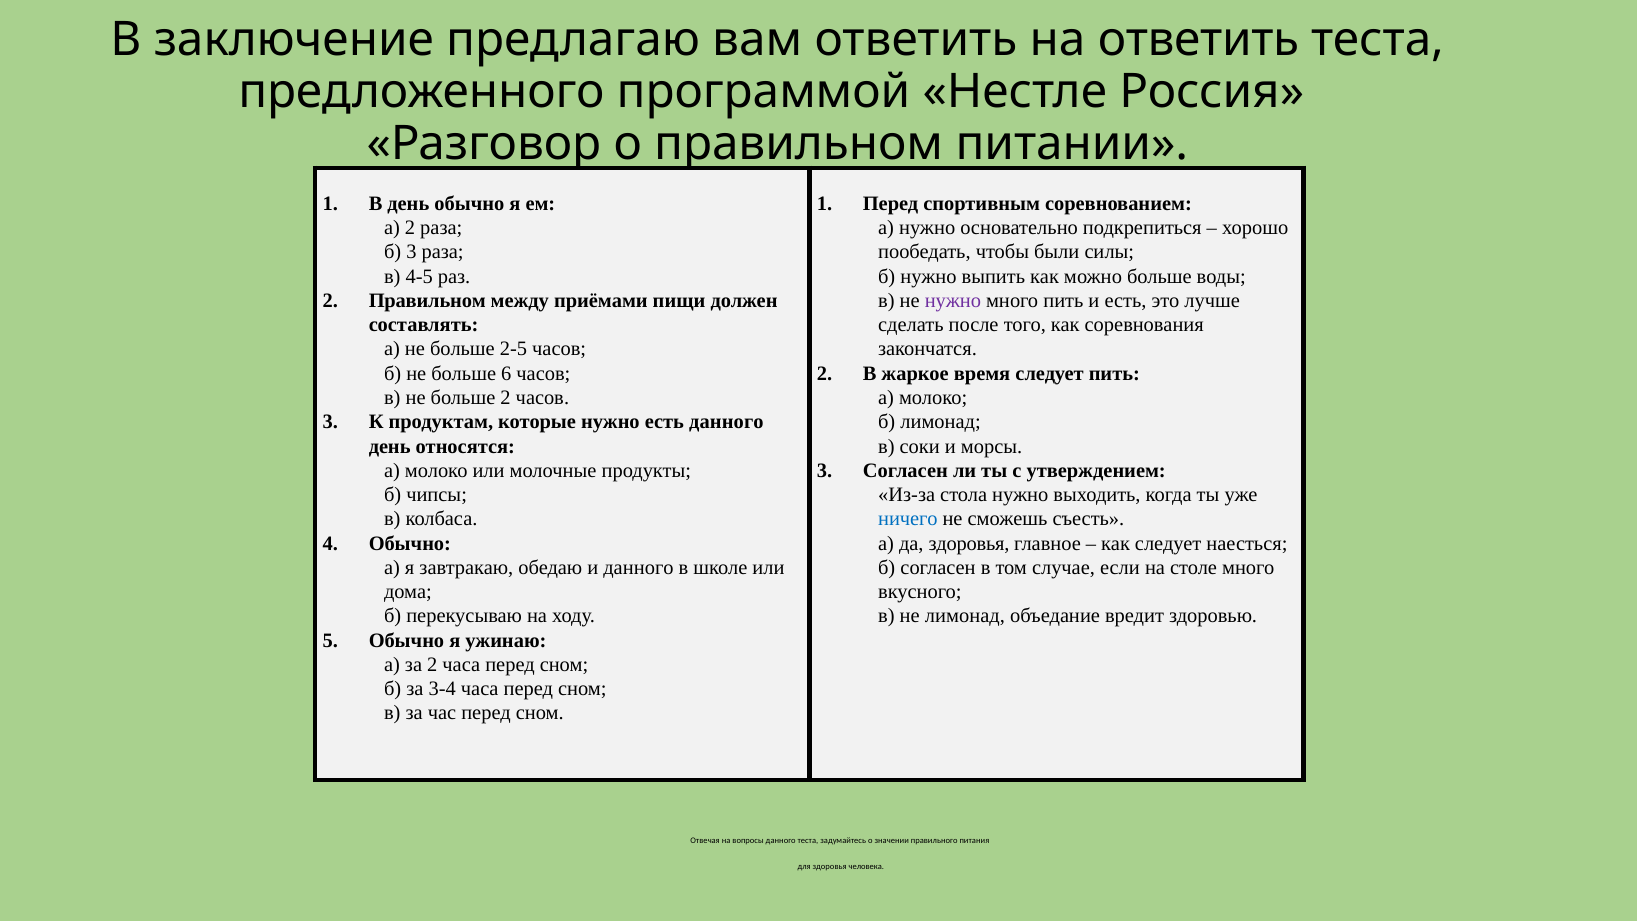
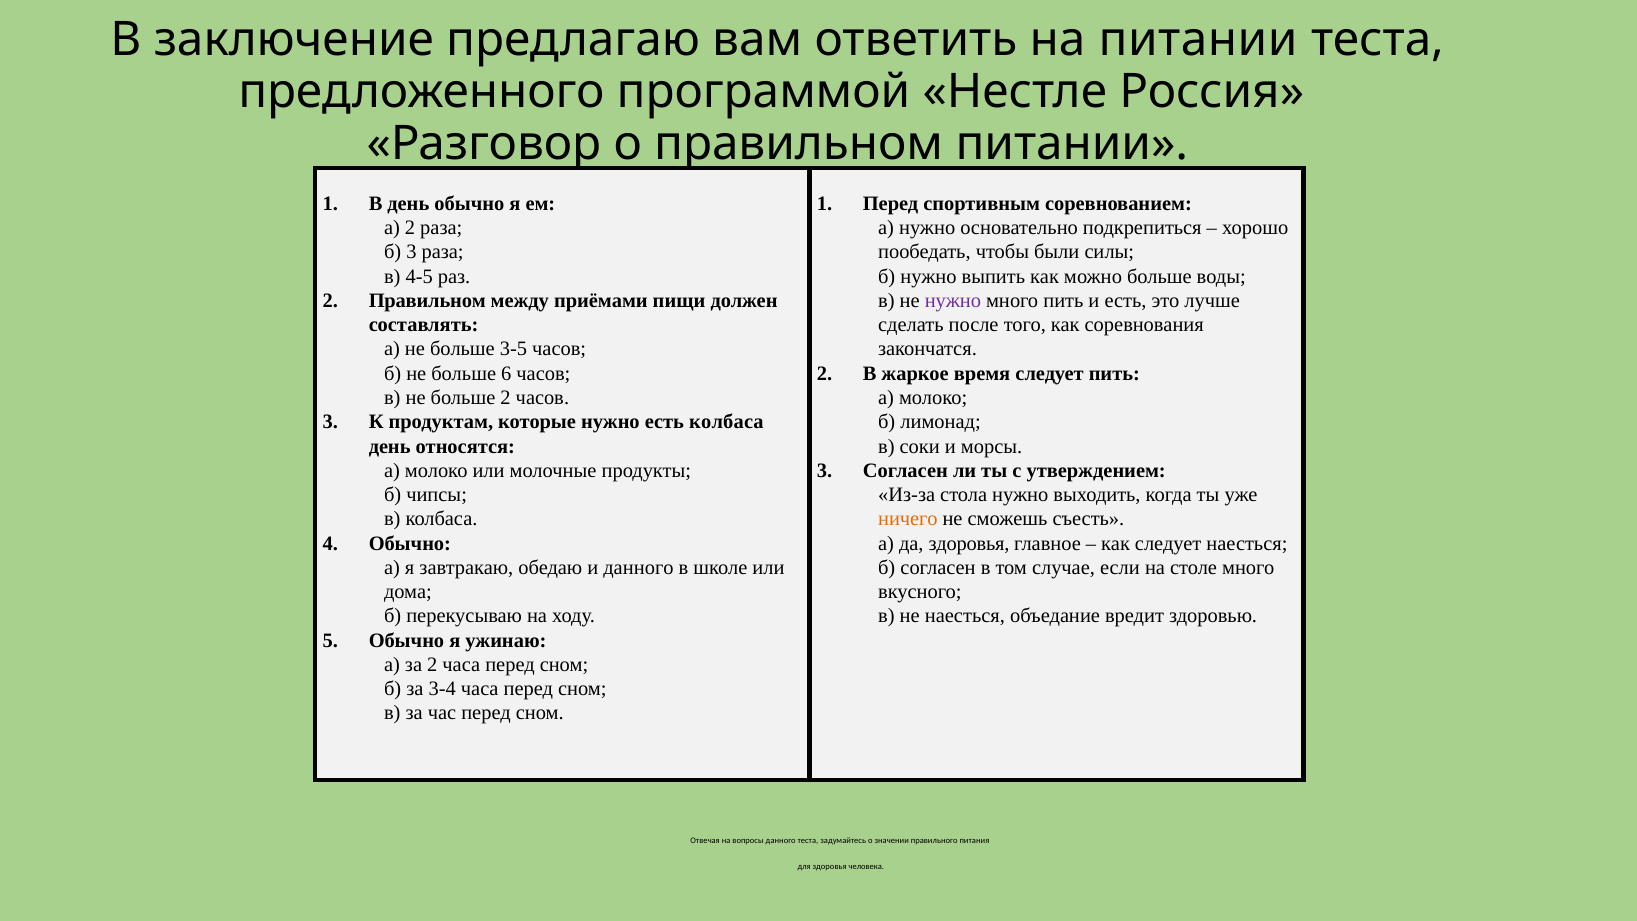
на ответить: ответить -> питании (1198, 40)
2-5: 2-5 -> 3-5 (514, 349)
есть данного: данного -> колбаса (726, 422)
ничего colour: blue -> orange (908, 519)
не лимонад: лимонад -> наесться (965, 616)
